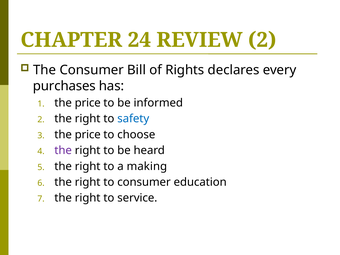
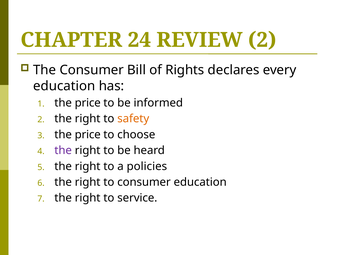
purchases: purchases -> education (64, 86)
safety colour: blue -> orange (133, 119)
making: making -> policies (147, 166)
